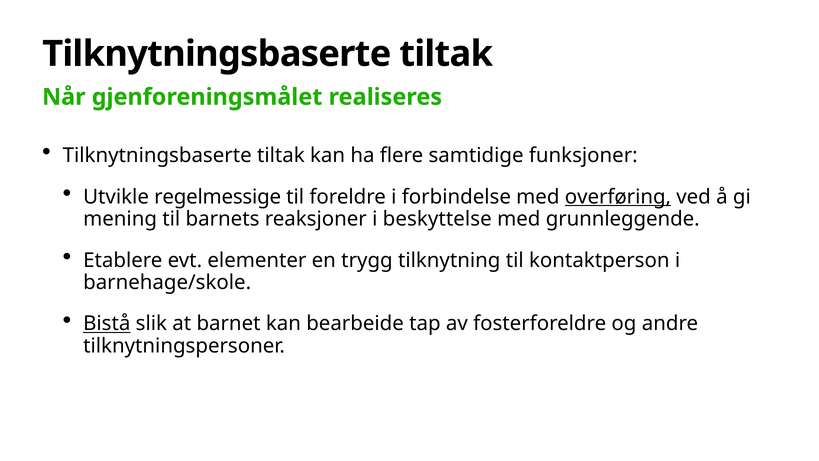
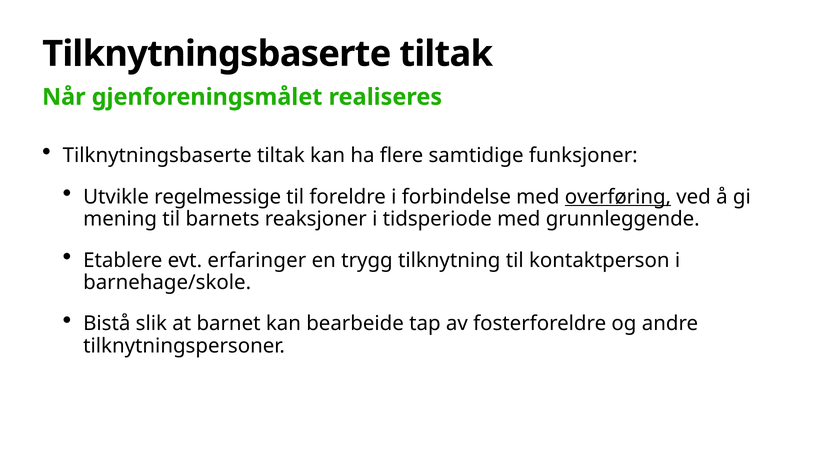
beskyttelse: beskyttelse -> tidsperiode (437, 219)
elementer: elementer -> erfaringer (257, 260)
Bistå underline: present -> none (107, 324)
